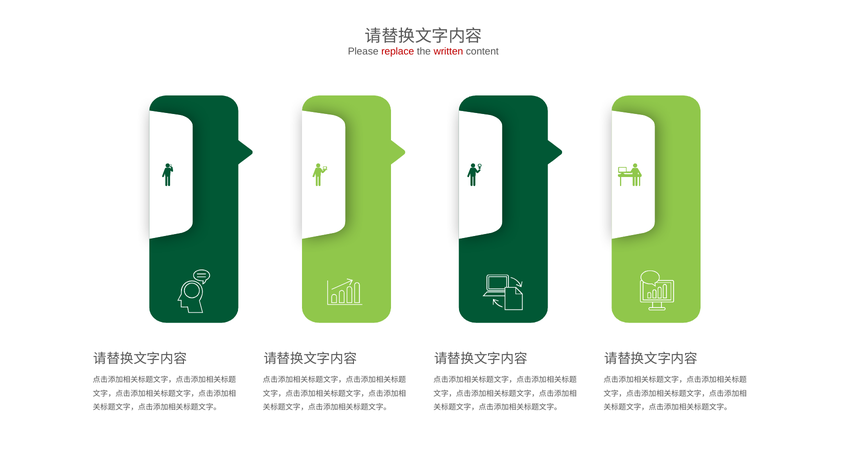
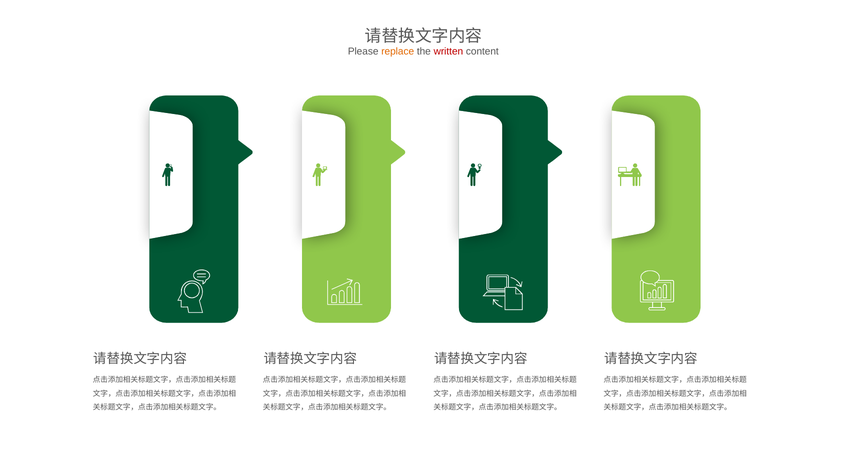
replace colour: red -> orange (398, 52)
